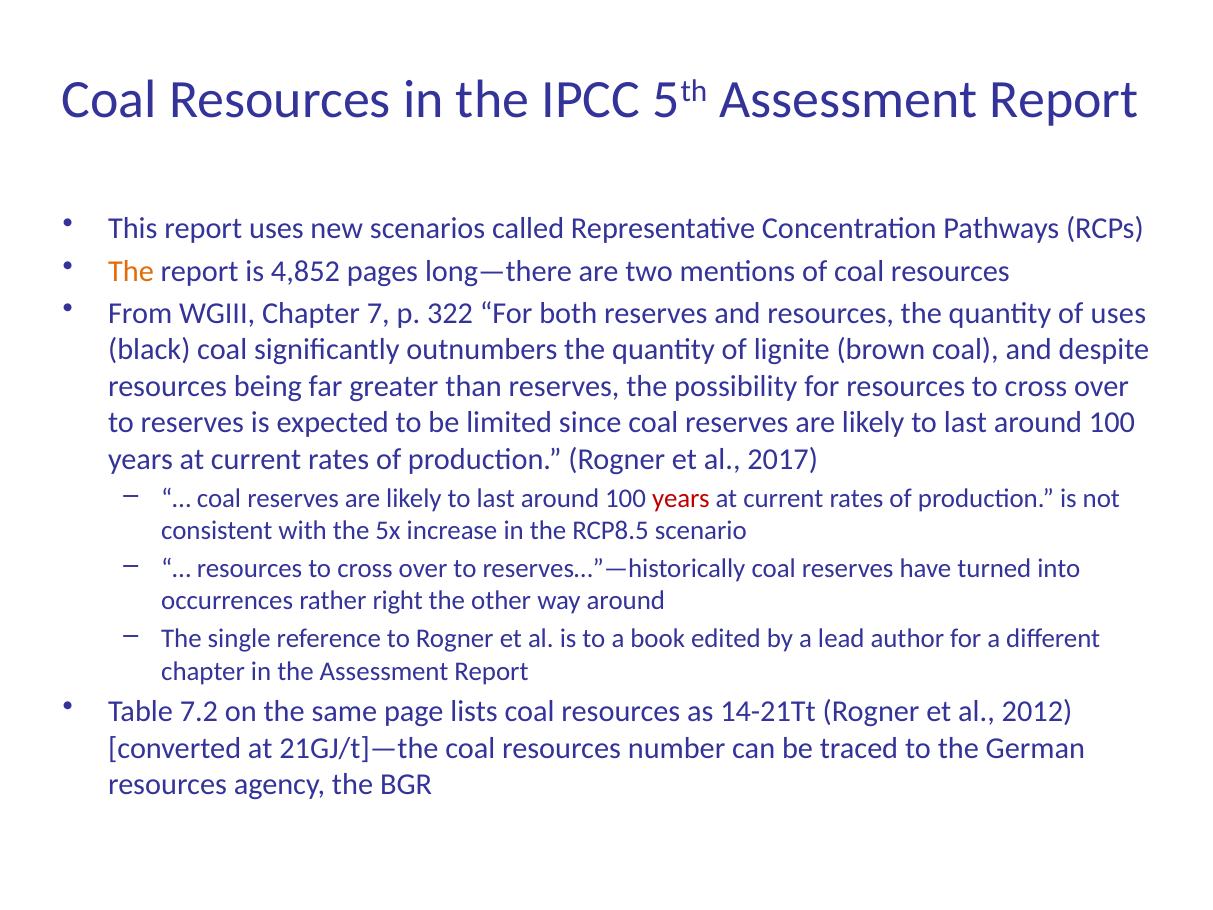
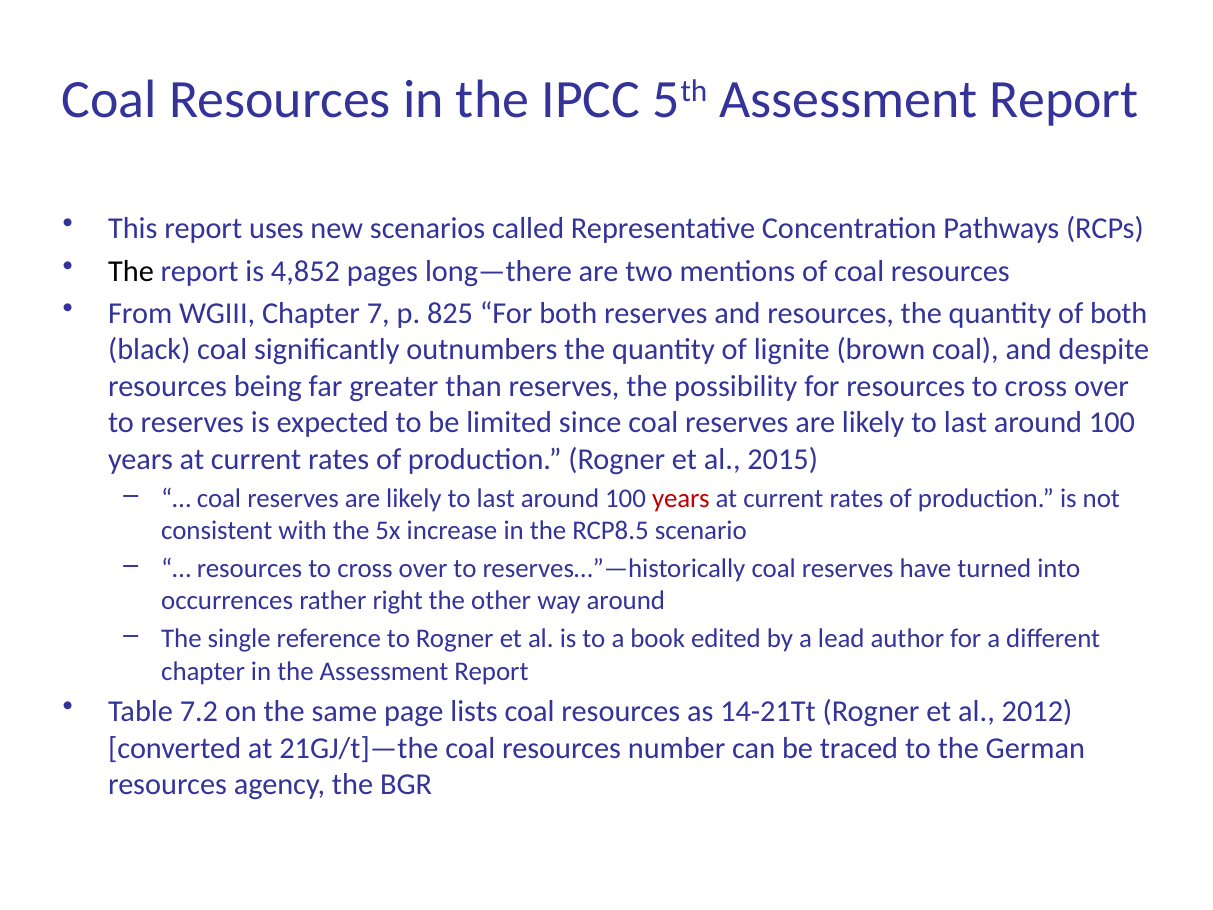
The colour: orange -> black (131, 271)
322: 322 -> 825 (450, 313)
of uses: uses -> both (1119, 313)
2017: 2017 -> 2015 (783, 459)
